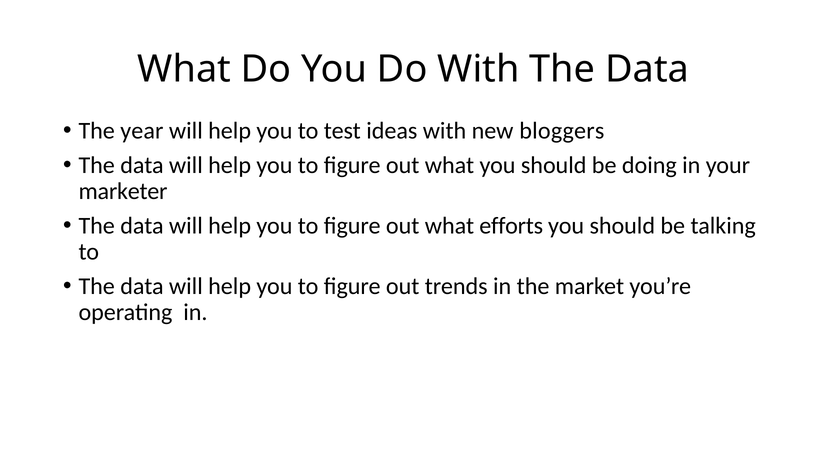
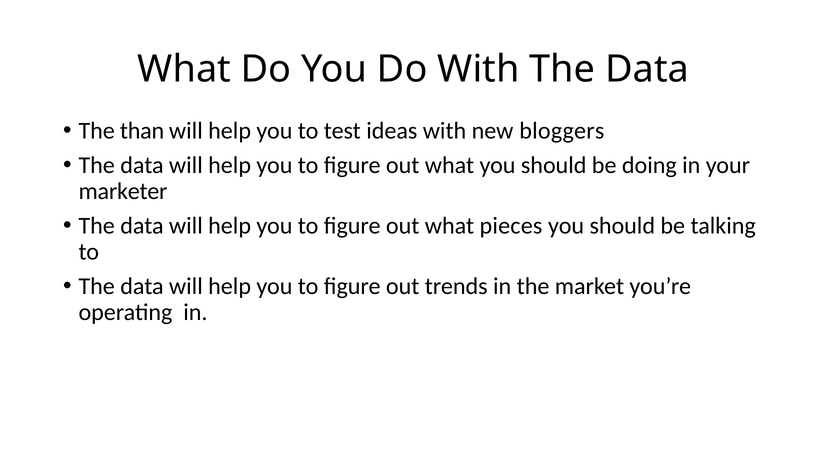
year: year -> than (142, 131)
efforts: efforts -> pieces (511, 226)
